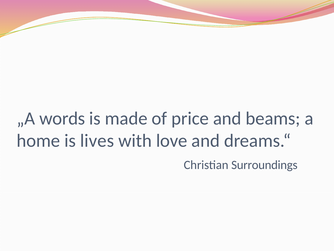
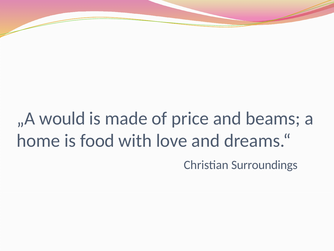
words: words -> would (62, 118)
lives: lives -> food (97, 140)
